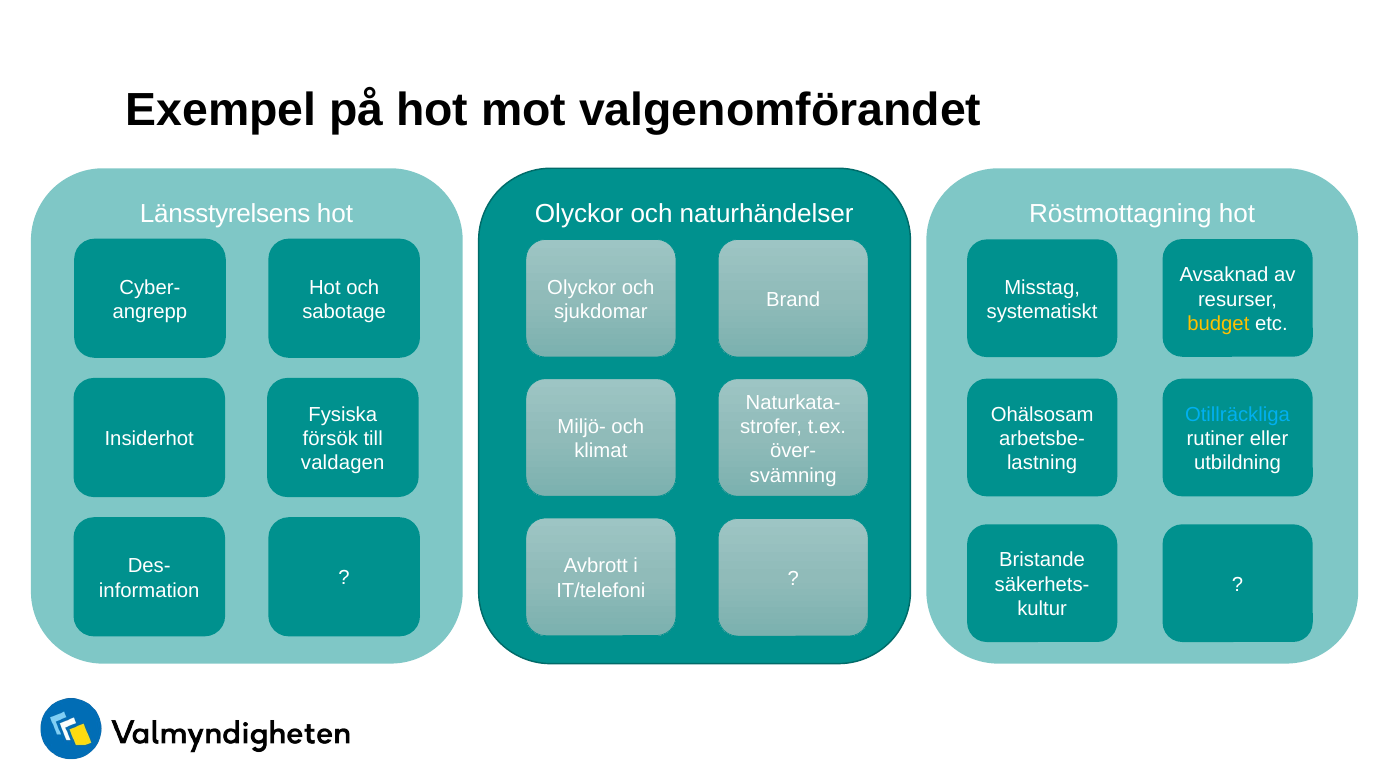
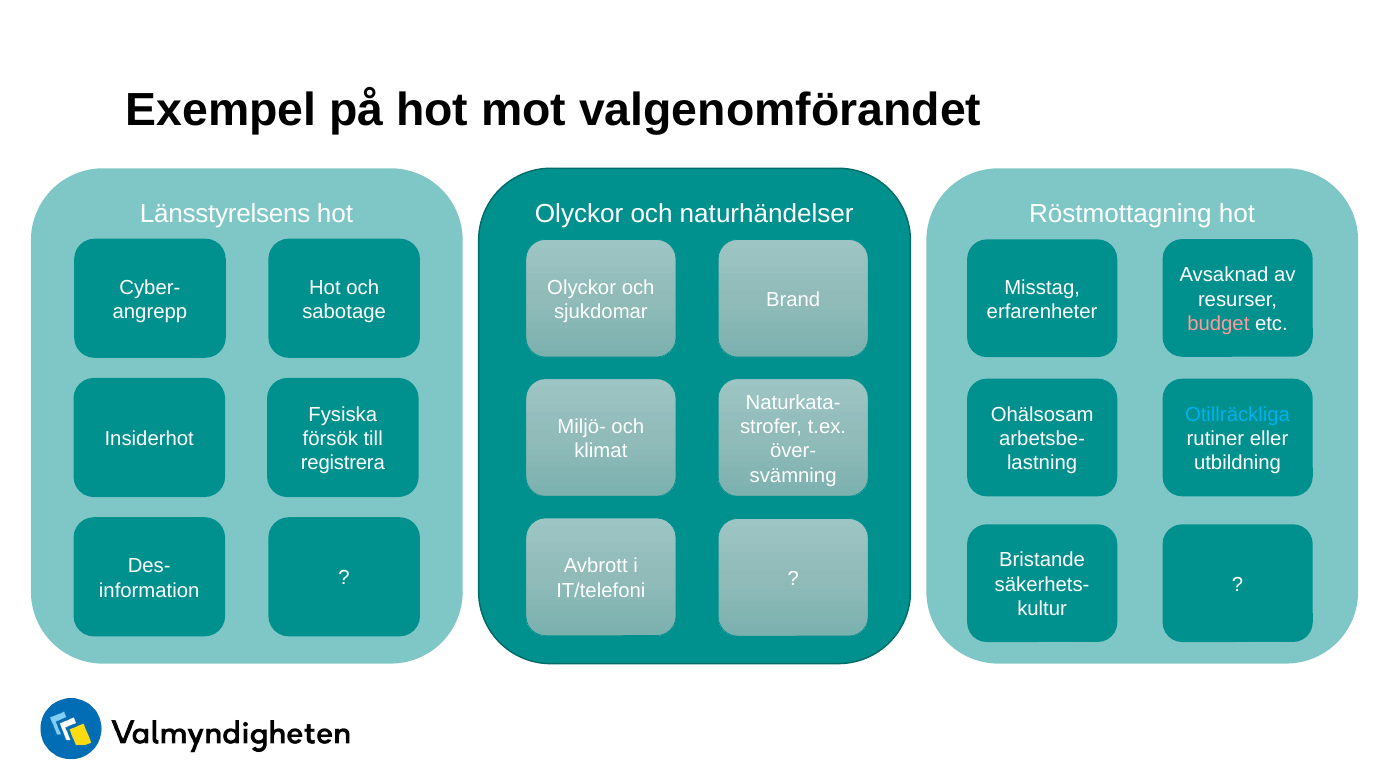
systematiskt: systematiskt -> erfarenheter (1042, 312)
budget colour: yellow -> pink (1218, 324)
valdagen: valdagen -> registrera (343, 463)
